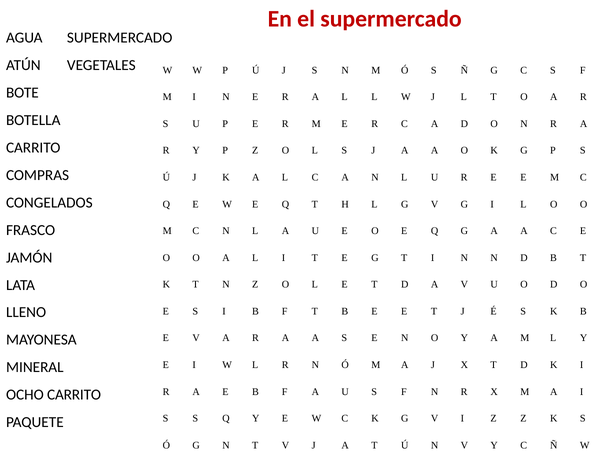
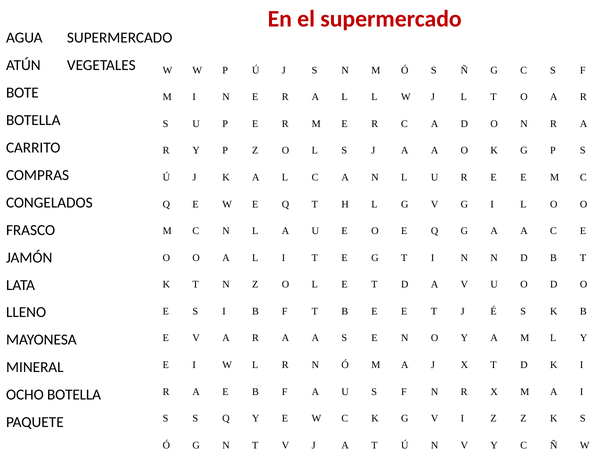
OCHO CARRITO: CARRITO -> BOTELLA (74, 394)
